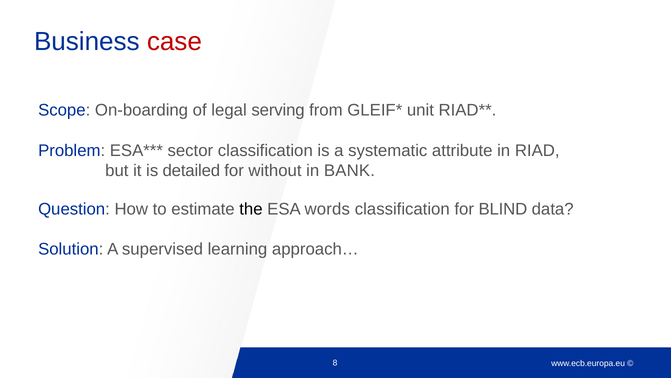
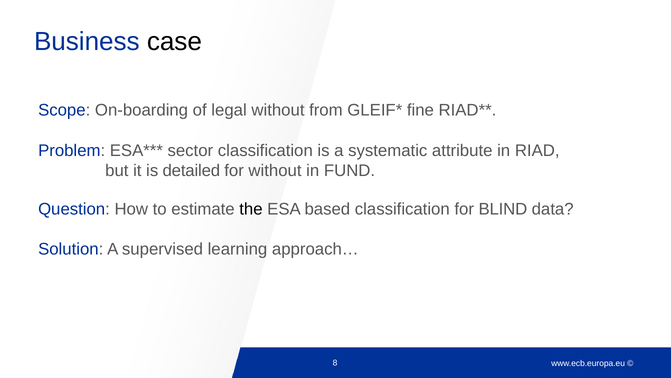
case colour: red -> black (174, 42)
legal serving: serving -> without (278, 110)
unit: unit -> fine (420, 110)
BANK: BANK -> FUND (350, 171)
words: words -> based (327, 209)
